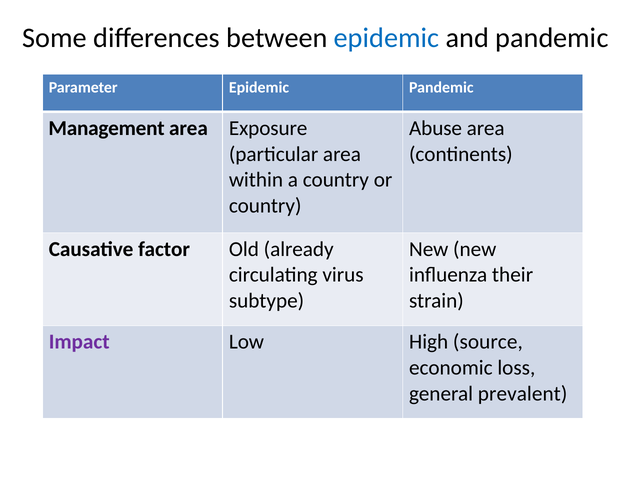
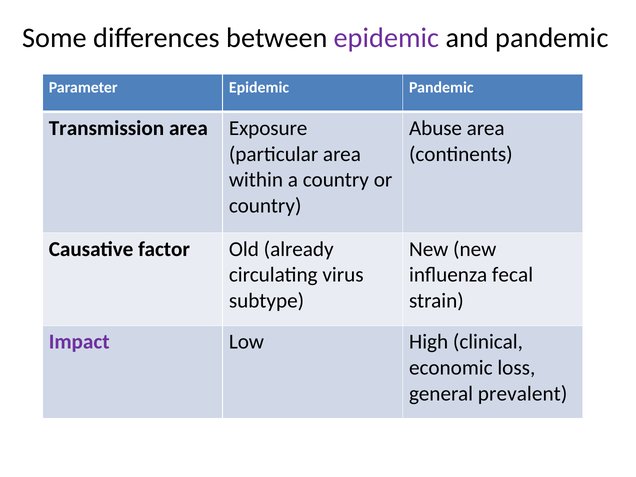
epidemic colour: blue -> purple (387, 38)
Management: Management -> Transmission (106, 128)
their: their -> fecal (513, 275)
source: source -> clinical (488, 342)
